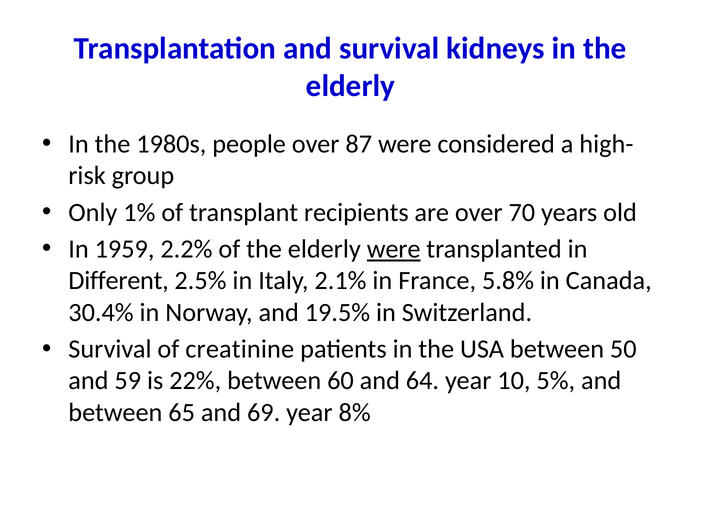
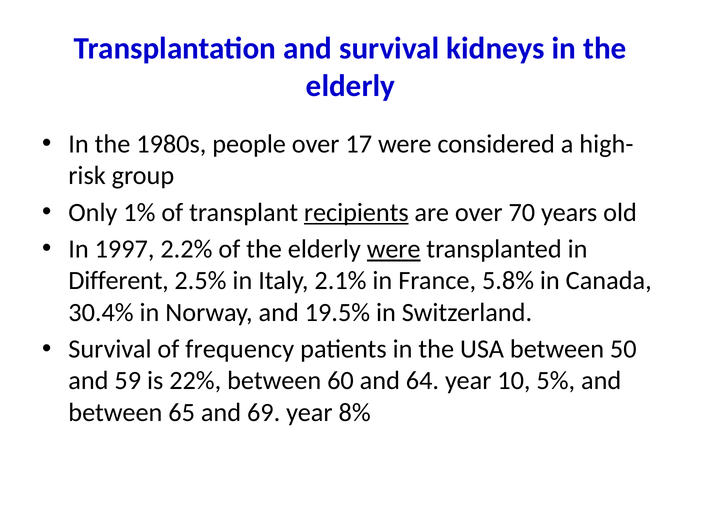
87: 87 -> 17 (359, 144)
recipients underline: none -> present (356, 212)
1959: 1959 -> 1997 (125, 249)
creatinine: creatinine -> frequency (240, 349)
